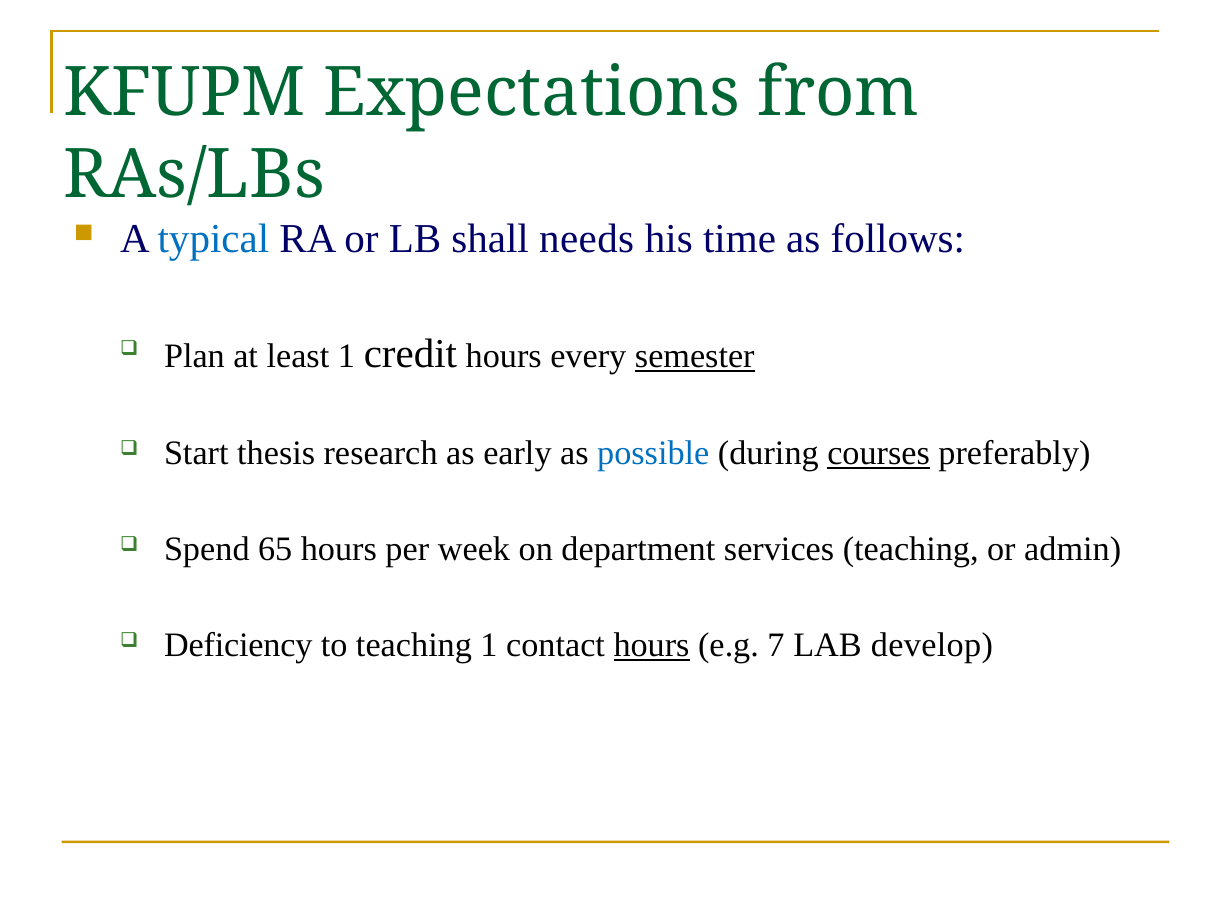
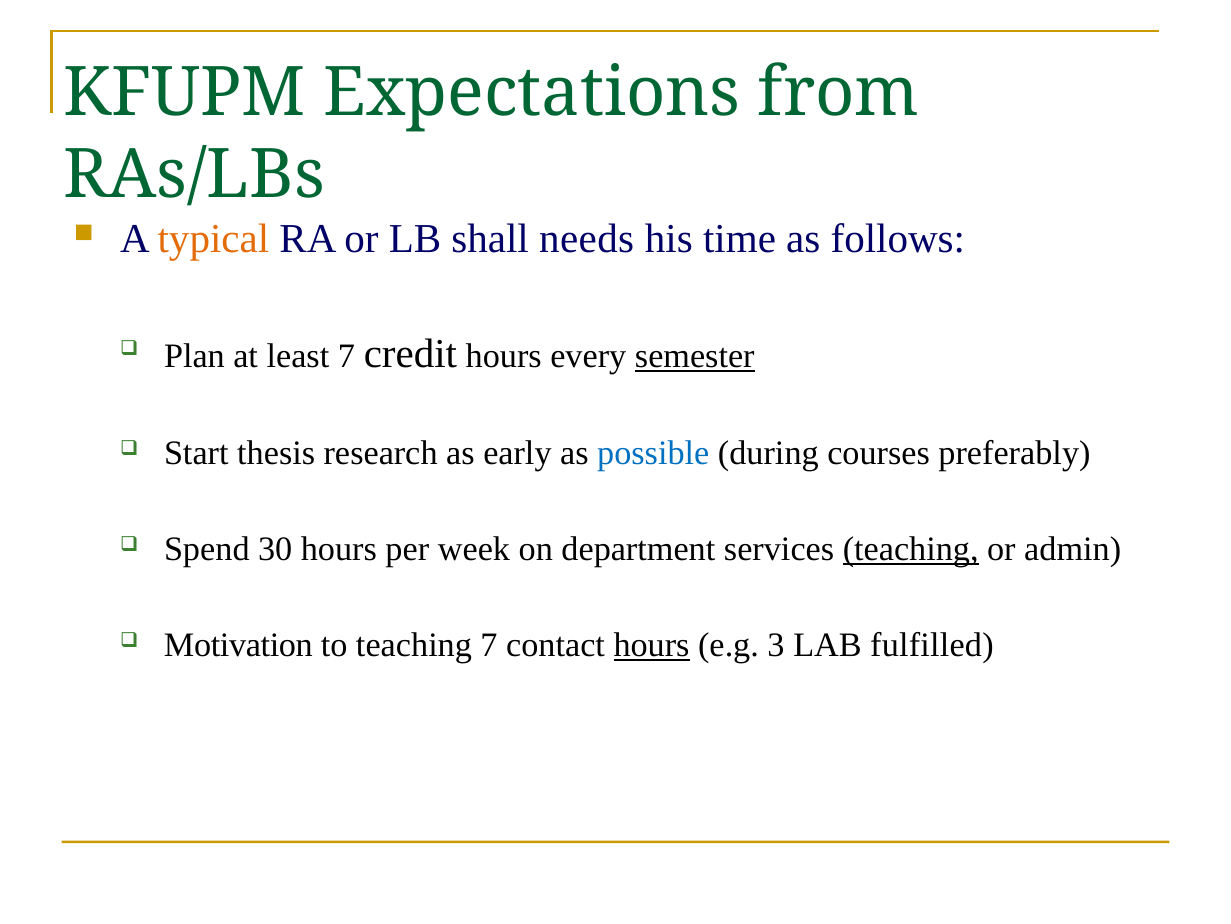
typical colour: blue -> orange (213, 239)
least 1: 1 -> 7 (346, 356)
courses underline: present -> none (879, 453)
65: 65 -> 30 (275, 549)
teaching underline: none -> present (911, 549)
Deficiency: Deficiency -> Motivation (238, 645)
teaching 1: 1 -> 7 (489, 645)
7: 7 -> 3 (776, 645)
develop: develop -> fulfilled (932, 645)
